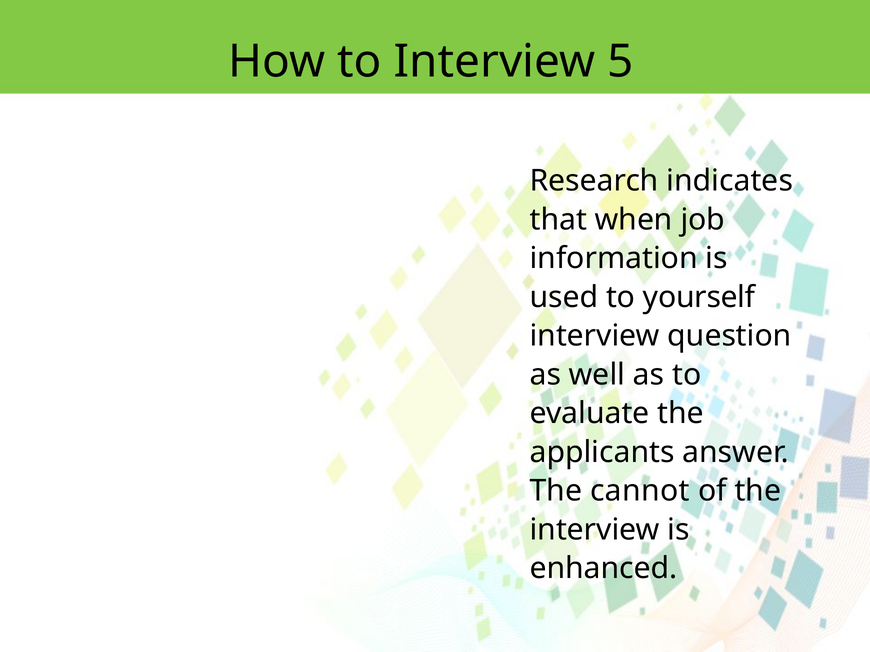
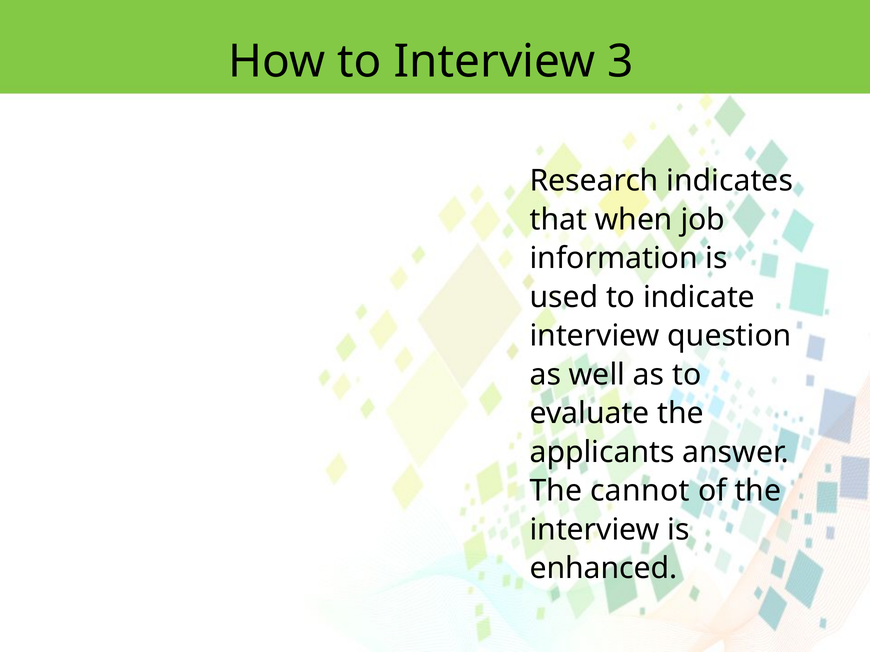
5: 5 -> 3 (620, 62)
yourself: yourself -> indicate (699, 297)
